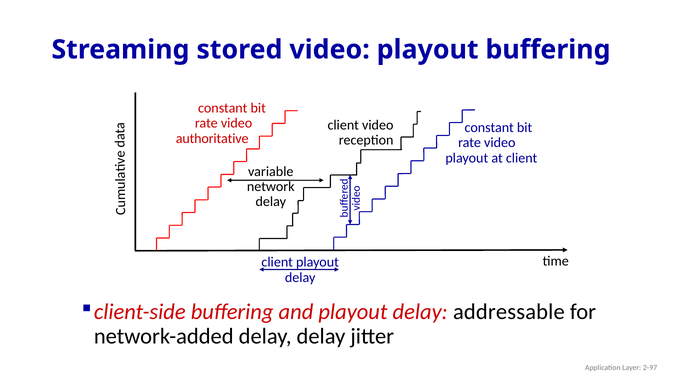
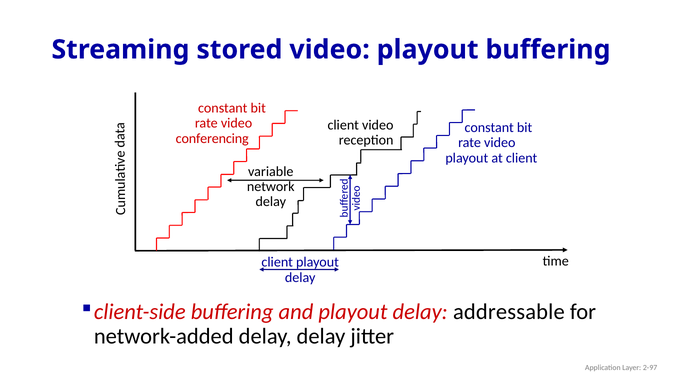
authoritative: authoritative -> conferencing (212, 138)
